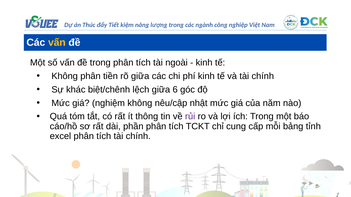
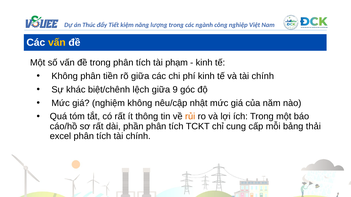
ngoài: ngoài -> phạm (177, 63)
6: 6 -> 9 (175, 90)
rủi colour: purple -> orange (190, 117)
tỉnh: tỉnh -> thải (313, 127)
